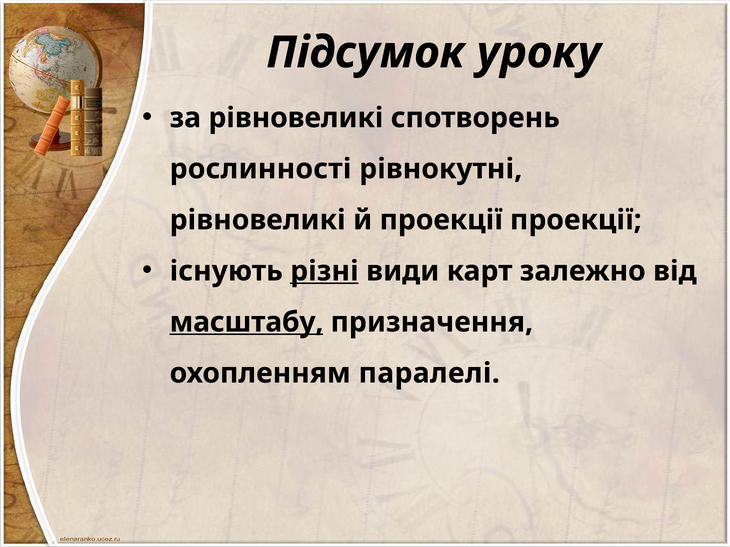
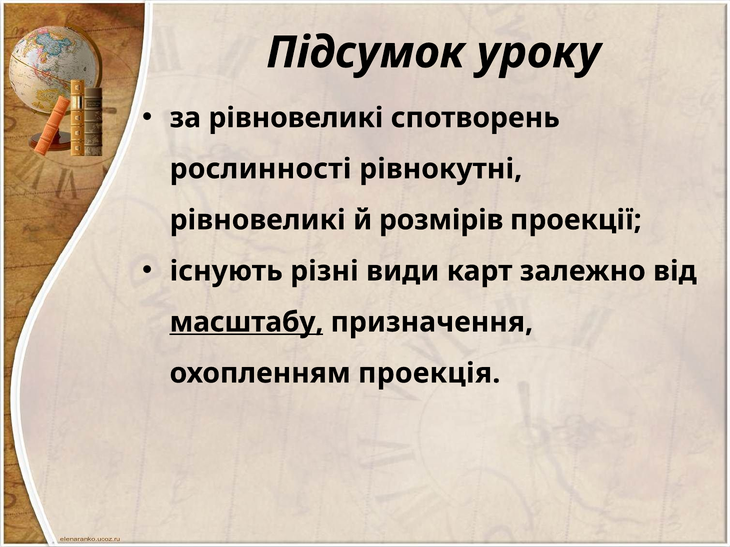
й проекції: проекції -> розмірів (441, 220)
різні underline: present -> none (324, 271)
паралелі: паралелі -> проекція (429, 374)
